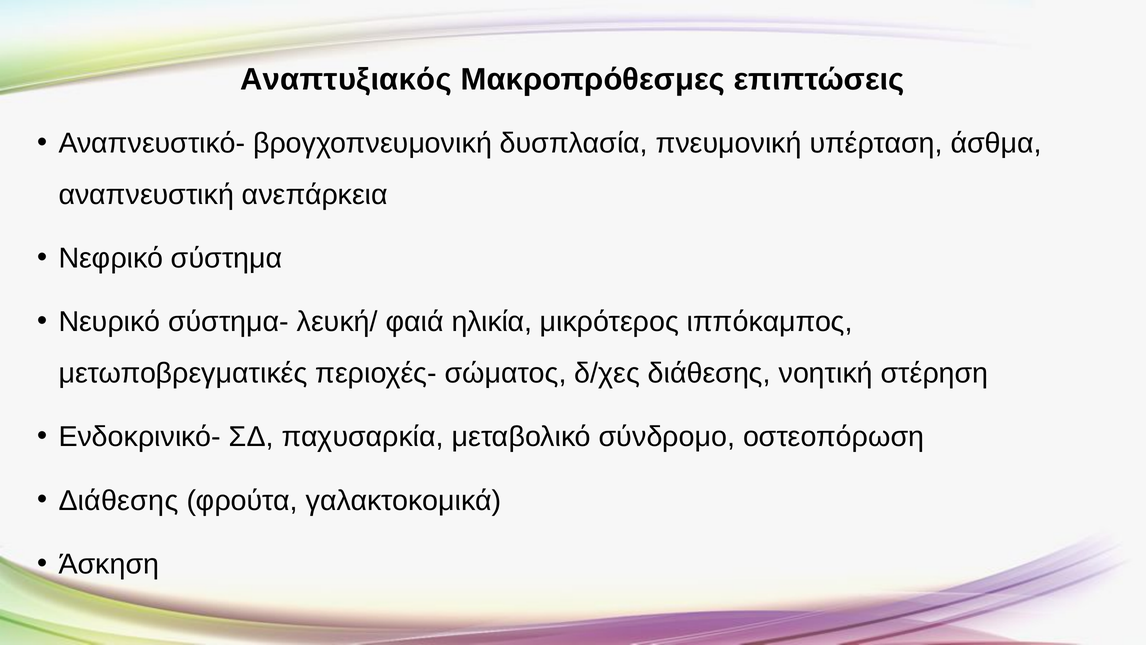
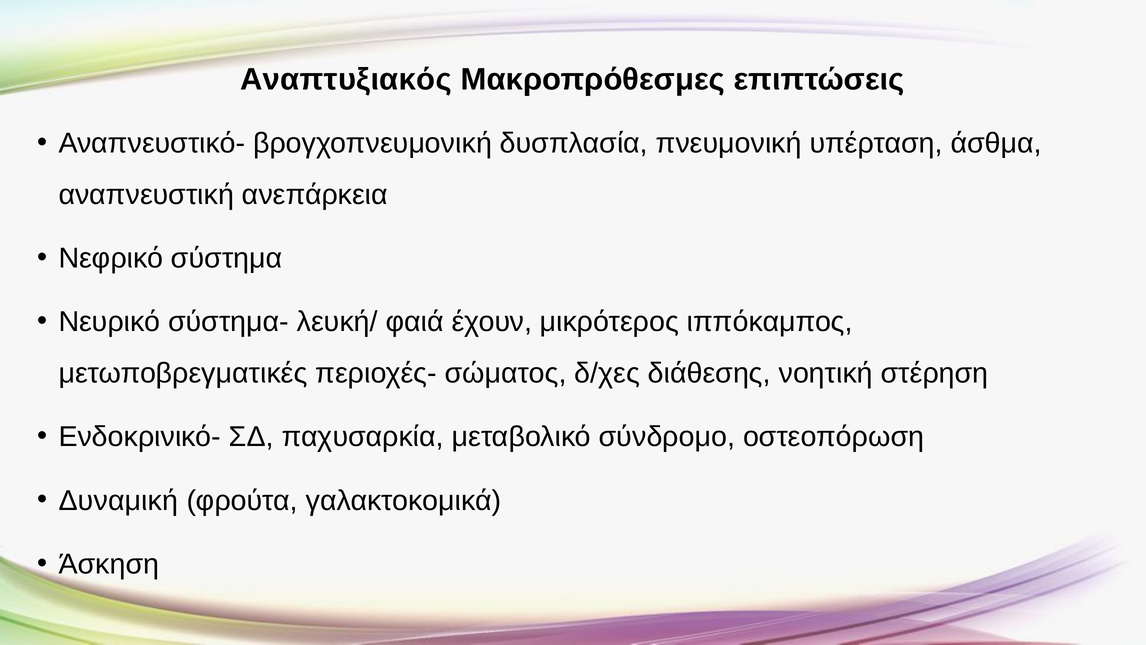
ηλικία: ηλικία -> έχουν (492, 322)
Διάθεσης: Διάθεσης -> Δυναμική (118, 500)
